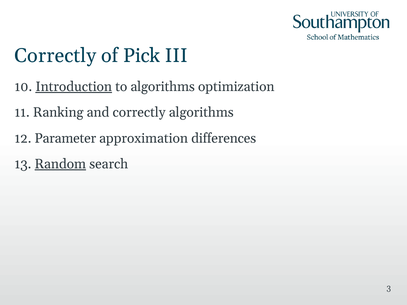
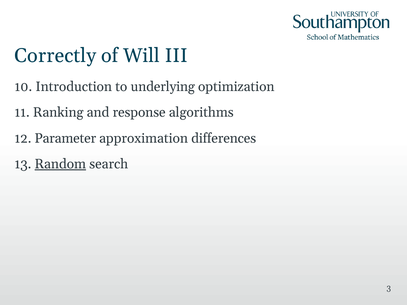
Pick: Pick -> Will (141, 56)
Introduction underline: present -> none (74, 87)
to algorithms: algorithms -> underlying (163, 87)
and correctly: correctly -> response (139, 113)
